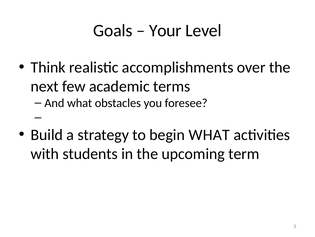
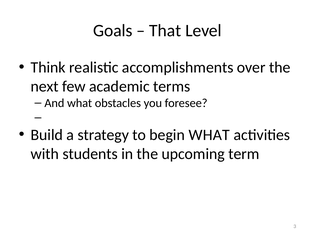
Your: Your -> That (165, 30)
